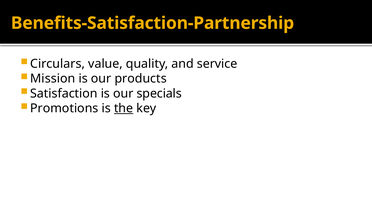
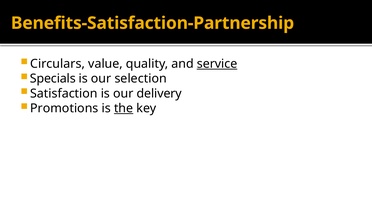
service underline: none -> present (217, 64)
Mission: Mission -> Specials (53, 79)
products: products -> selection (141, 79)
specials: specials -> delivery (159, 94)
